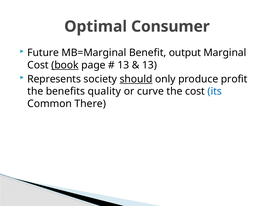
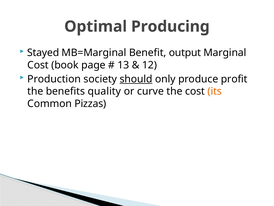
Consumer: Consumer -> Producing (170, 26)
Future: Future -> Stayed (43, 53)
book underline: present -> none (65, 65)
13: 13 -> 12 (150, 65)
Represents: Represents -> Production (54, 79)
its colour: blue -> orange (215, 91)
There: There -> Pizzas (90, 104)
